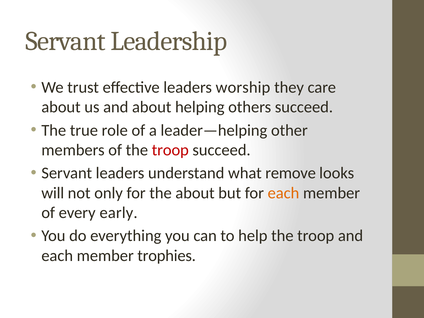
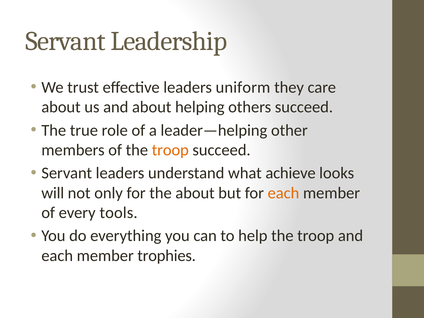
worship: worship -> uniform (243, 87)
troop colour: red -> orange (170, 150)
remove: remove -> achieve (291, 173)
early: early -> tools (119, 213)
